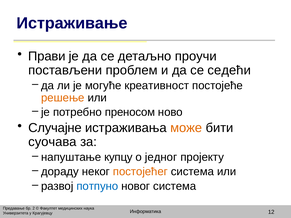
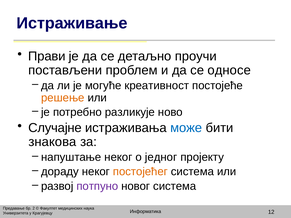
седећи: седећи -> односе (229, 70)
преносом: преносом -> разликује (130, 112)
може colour: orange -> blue (186, 128)
суочава: суочава -> знакова (52, 142)
напуштање купцу: купцу -> неког (118, 157)
потпуно colour: blue -> purple (97, 186)
